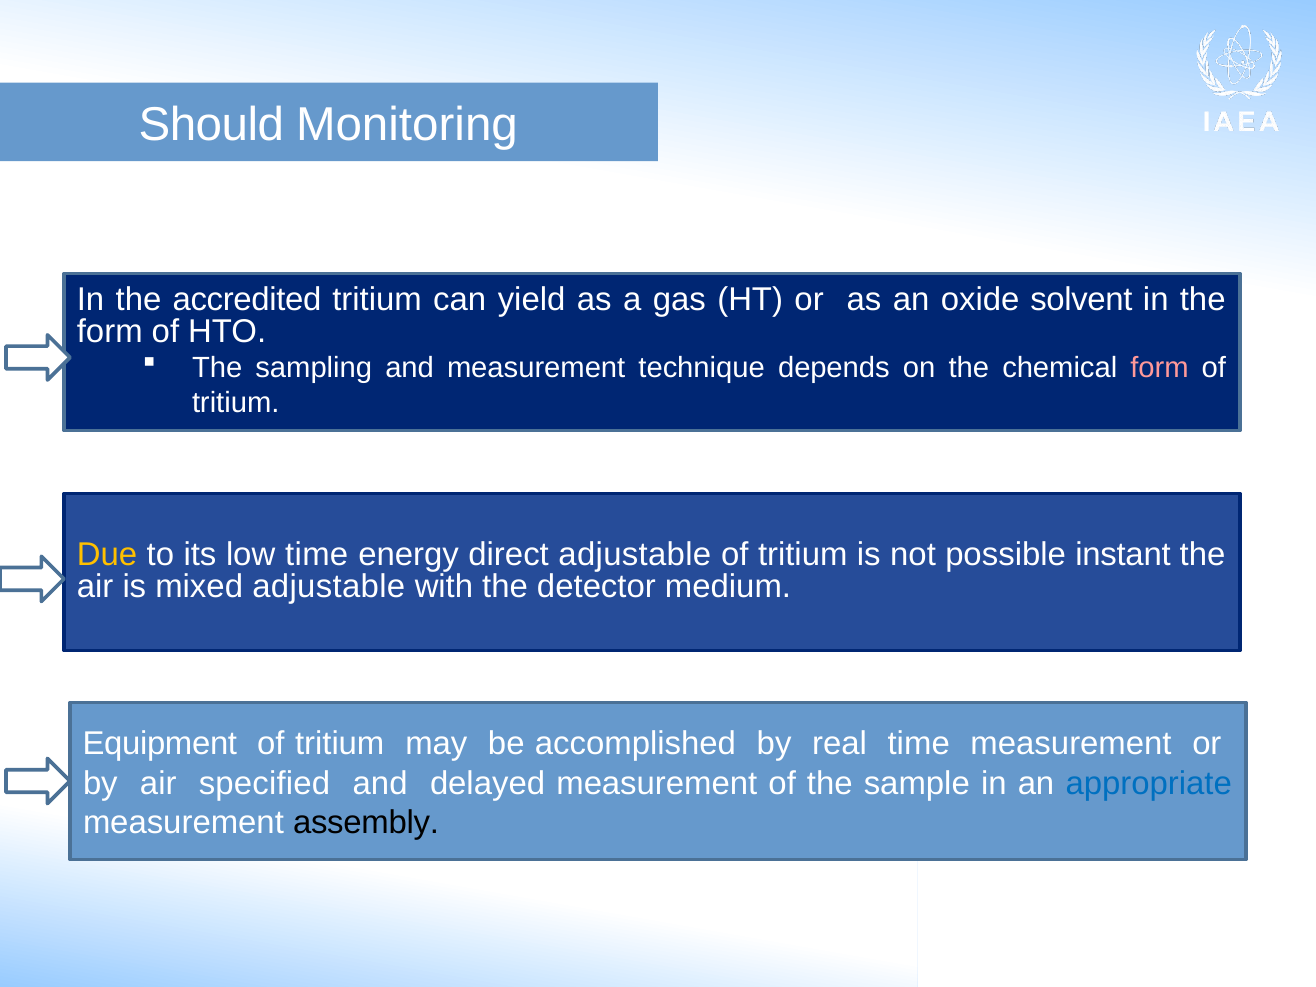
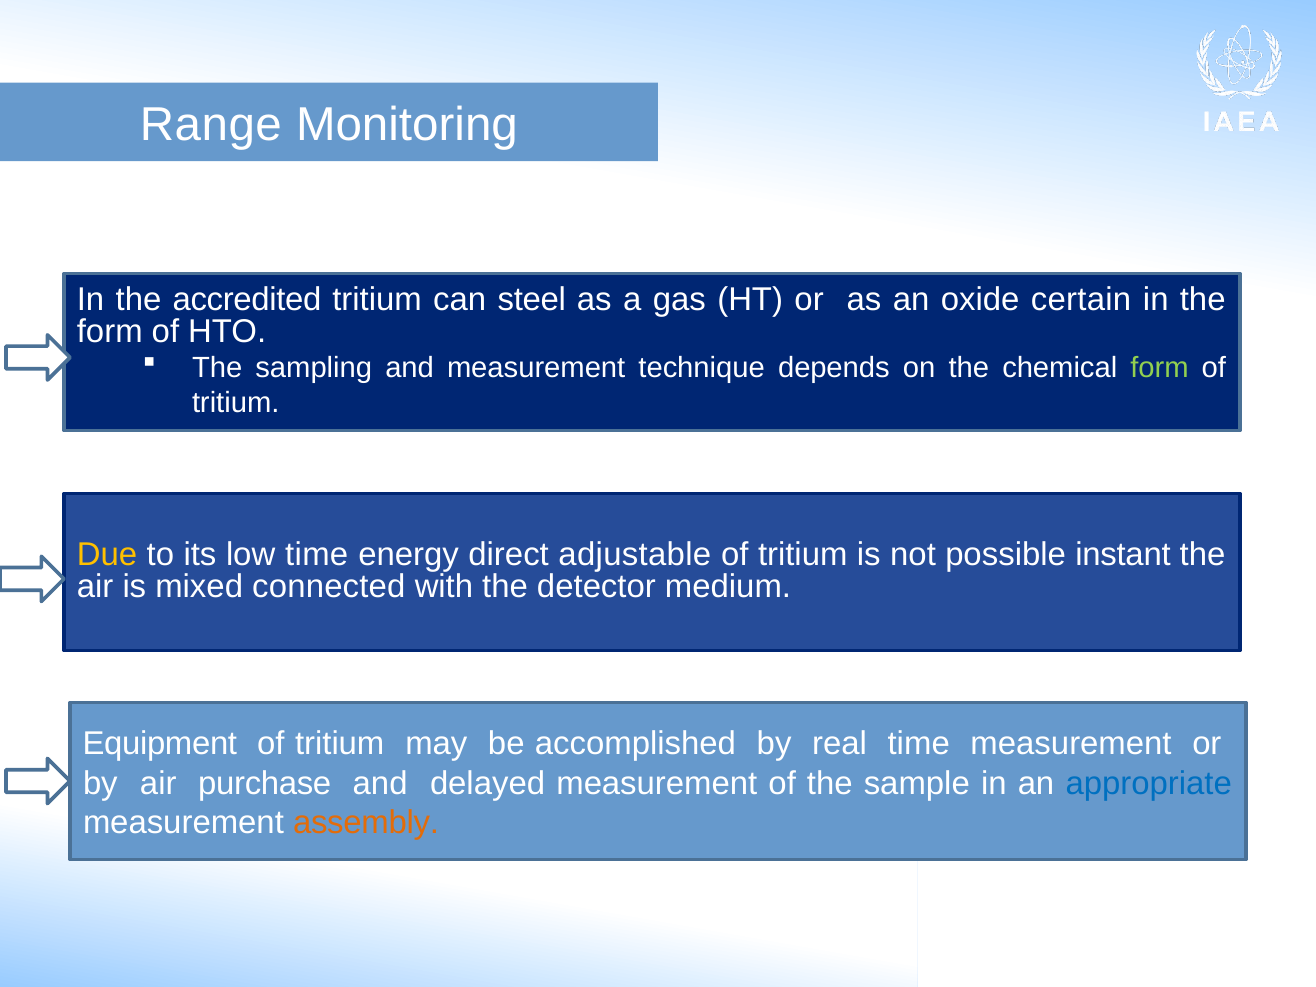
Should: Should -> Range (211, 125)
yield: yield -> steel (532, 300)
solvent: solvent -> certain (1081, 300)
form colour: pink -> light green (1159, 368)
mixed adjustable: adjustable -> connected (329, 586)
specified: specified -> purchase (265, 783)
assembly colour: black -> orange (366, 823)
